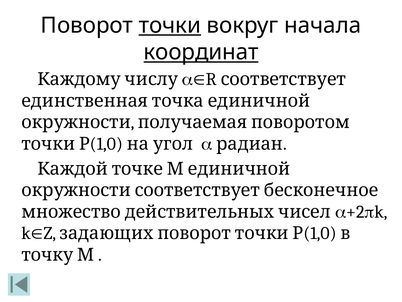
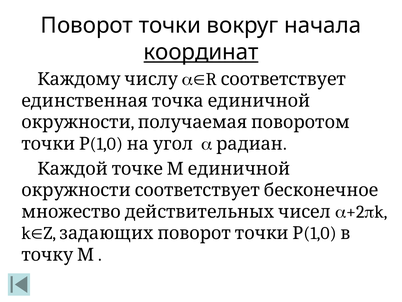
точки underline: present -> none (170, 25)
